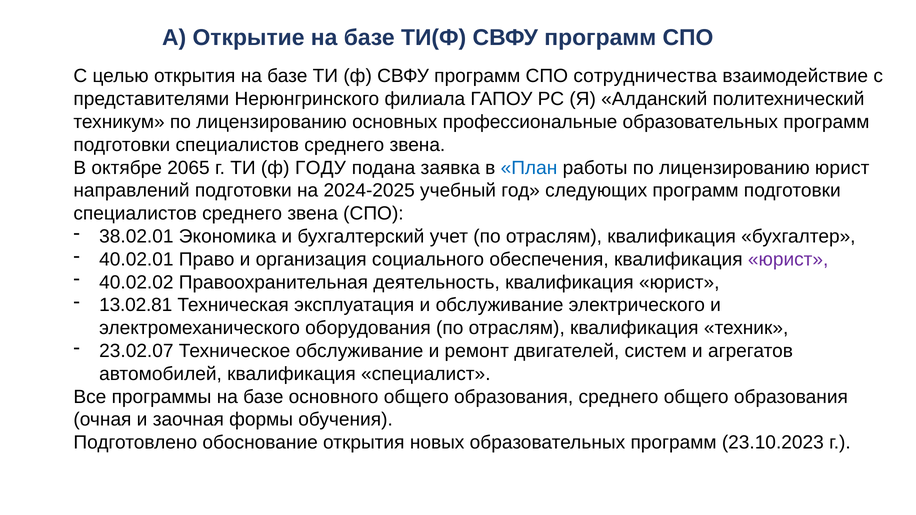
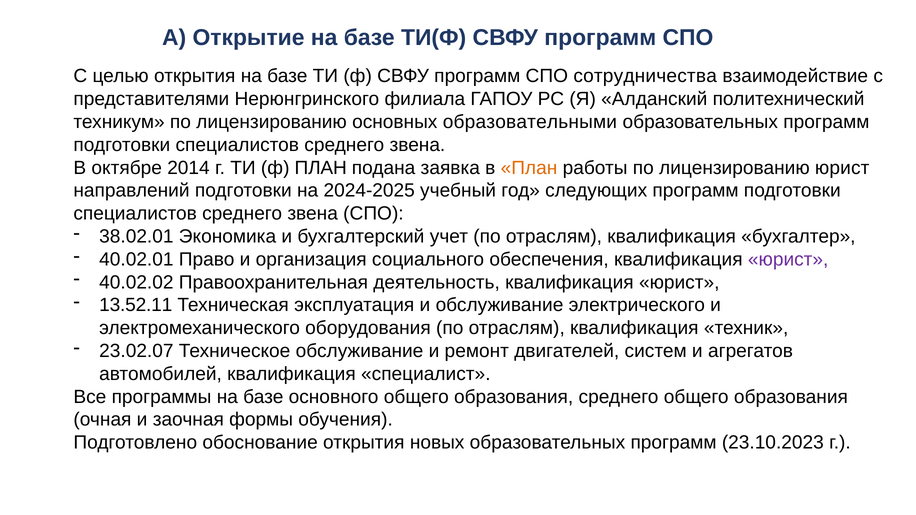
профессиональные: профессиональные -> образовательными (530, 122)
2065: 2065 -> 2014 (188, 168)
ф ГОДУ: ГОДУ -> ПЛАН (321, 168)
План colour: blue -> orange (529, 168)
13.02.81: 13.02.81 -> 13.52.11 (136, 305)
